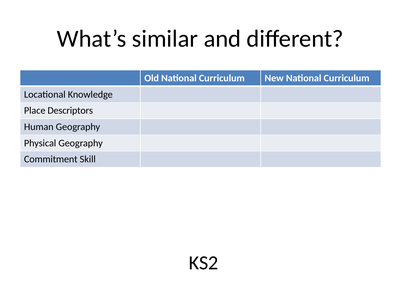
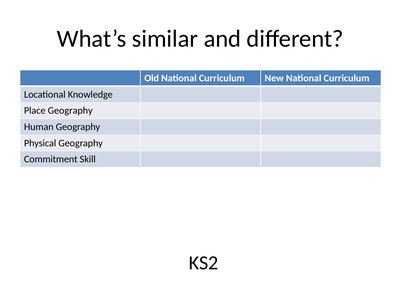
Place Descriptors: Descriptors -> Geography (70, 111)
